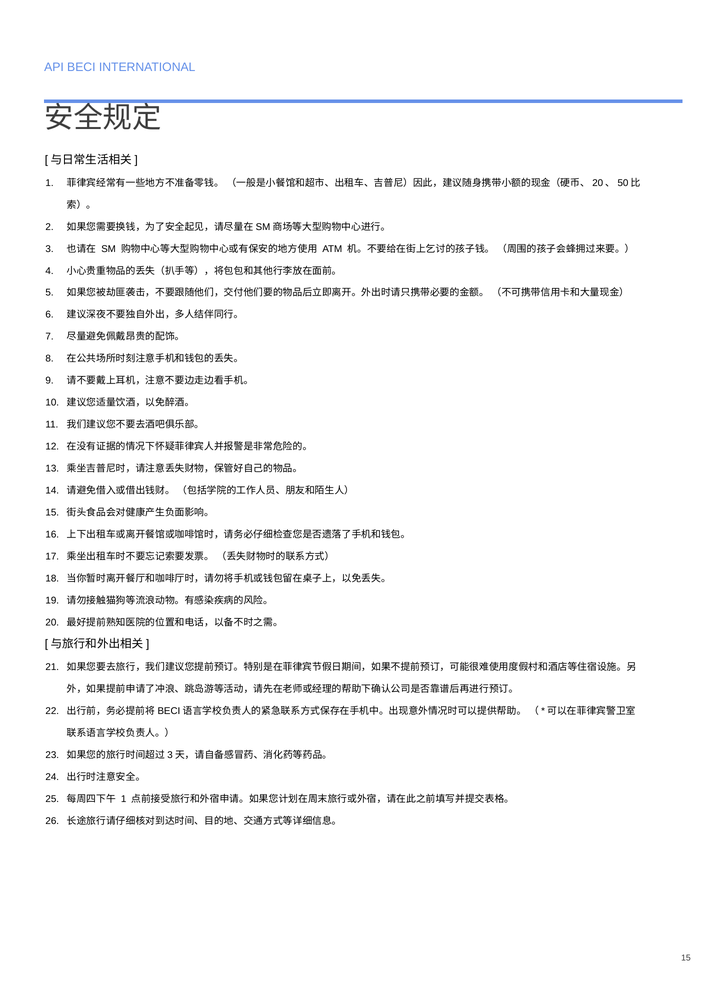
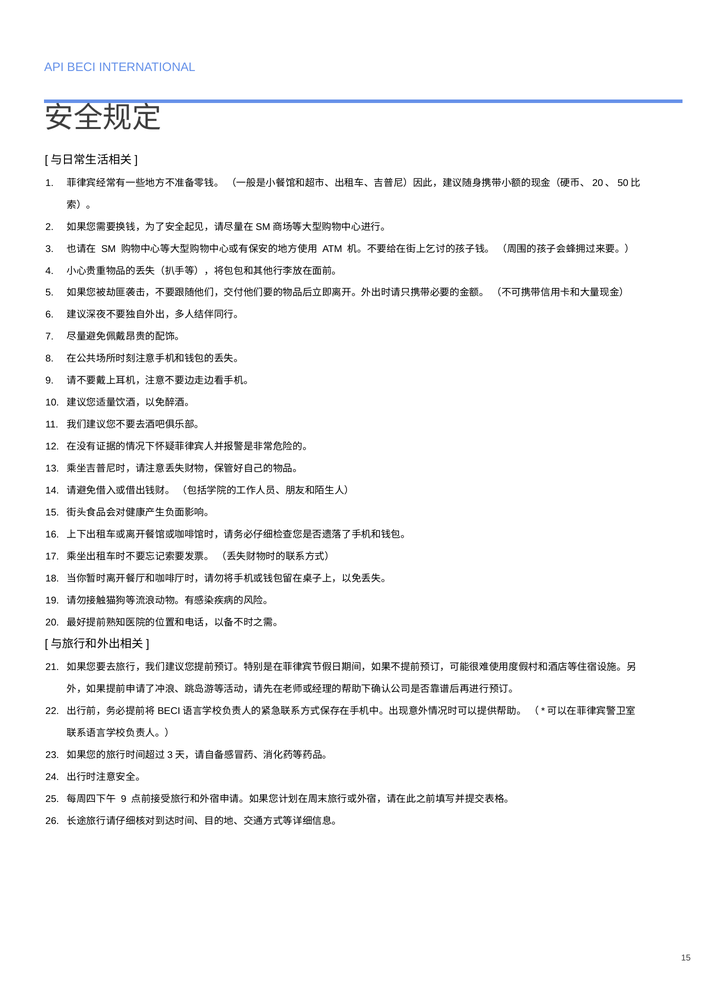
1: 1 -> 9 (124, 799)
